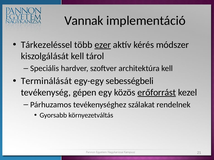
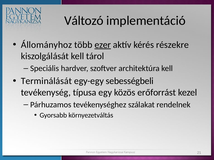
Vannak: Vannak -> Változó (84, 21)
Tárkezeléssel: Tárkezeléssel -> Állományhoz (46, 45)
módszer: módszer -> részekre (172, 45)
gépen: gépen -> típusa (85, 93)
erőforrást underline: present -> none (157, 93)
